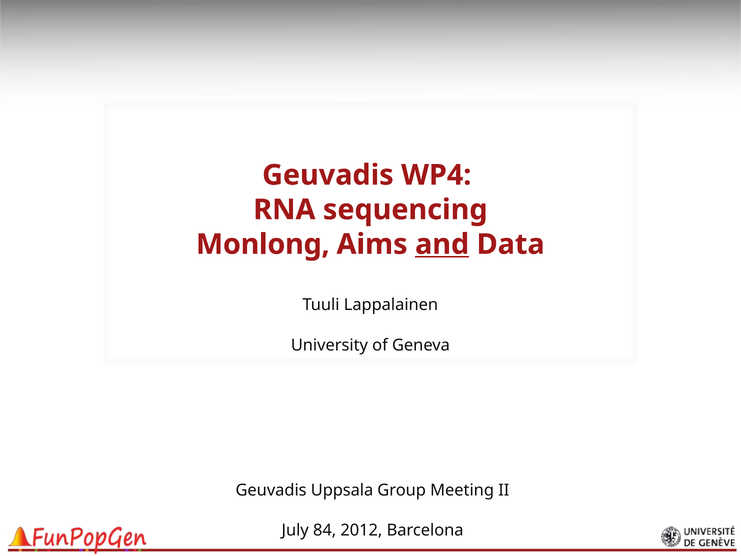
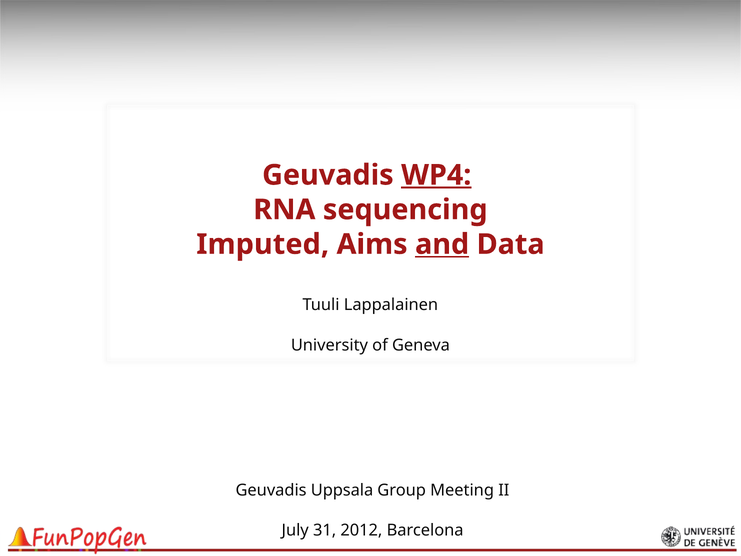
WP4 underline: none -> present (436, 175)
Monlong: Monlong -> Imputed (263, 244)
84: 84 -> 31 (325, 530)
